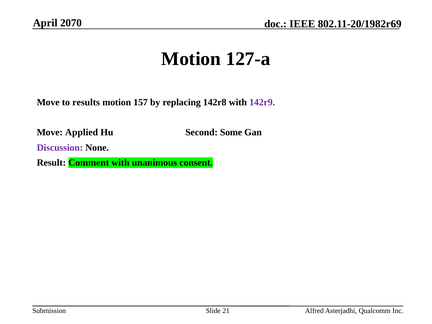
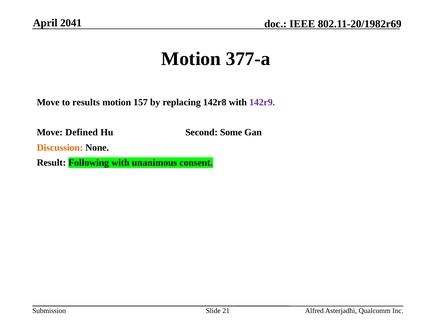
2070: 2070 -> 2041 (71, 23)
127-a: 127-a -> 377-a (248, 59)
Applied: Applied -> Defined (82, 132)
Discussion colour: purple -> orange (60, 148)
Comment: Comment -> Following (89, 163)
